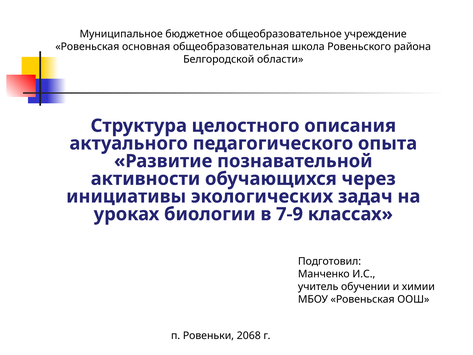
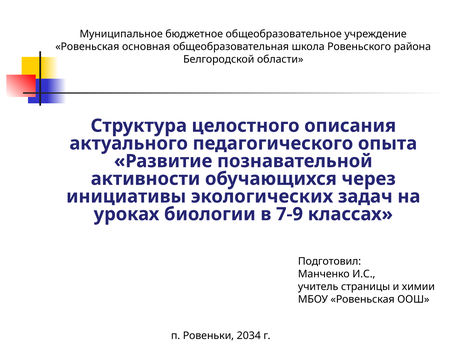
обучении: обучении -> страницы (366, 286)
2068: 2068 -> 2034 (249, 335)
